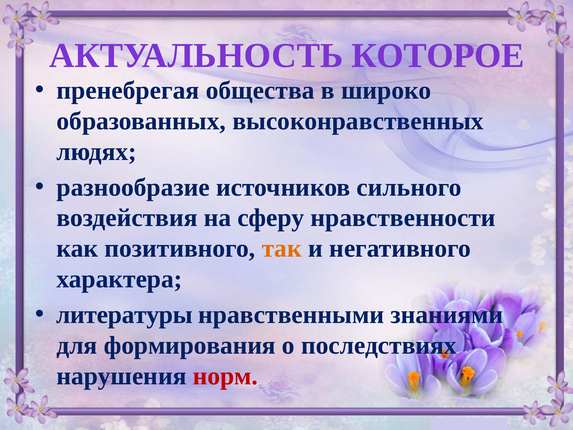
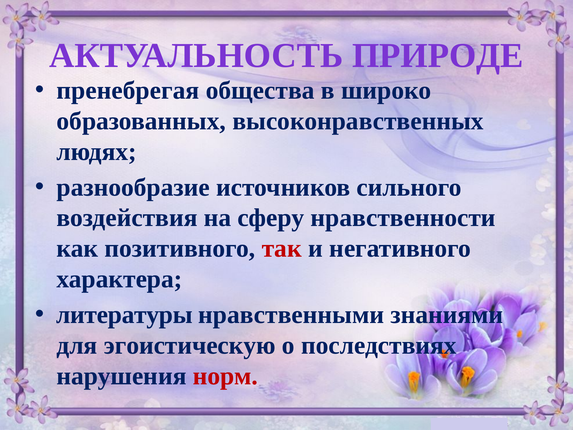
КОТОРОЕ: КОТОРОЕ -> ПРИРОДЕ (438, 55)
так colour: orange -> red (282, 248)
формирования: формирования -> эгоистическую (190, 345)
